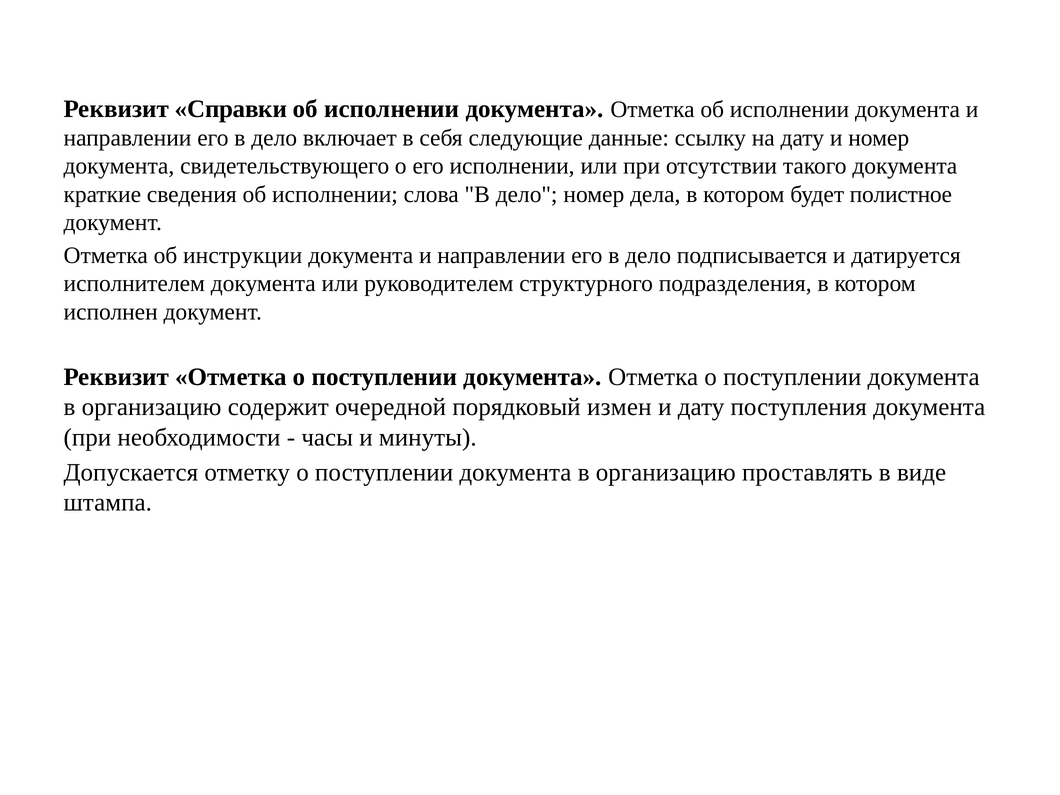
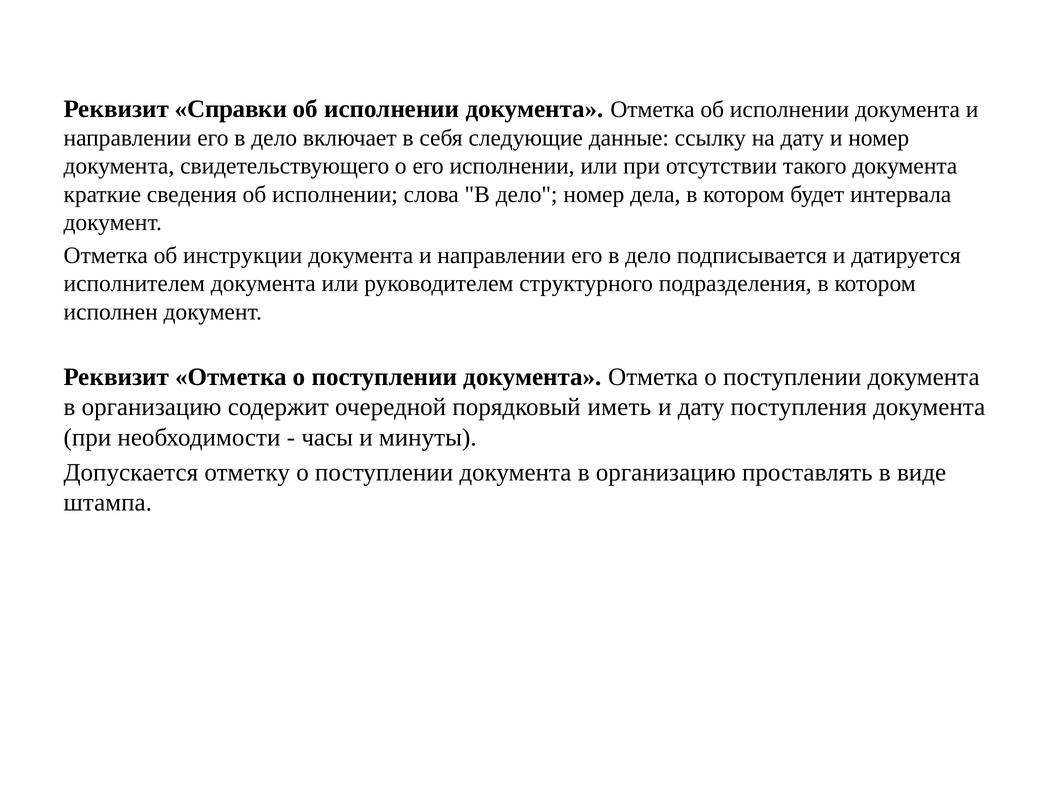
полистное: полистное -> интервала (901, 194)
измен: измен -> иметь (619, 407)
